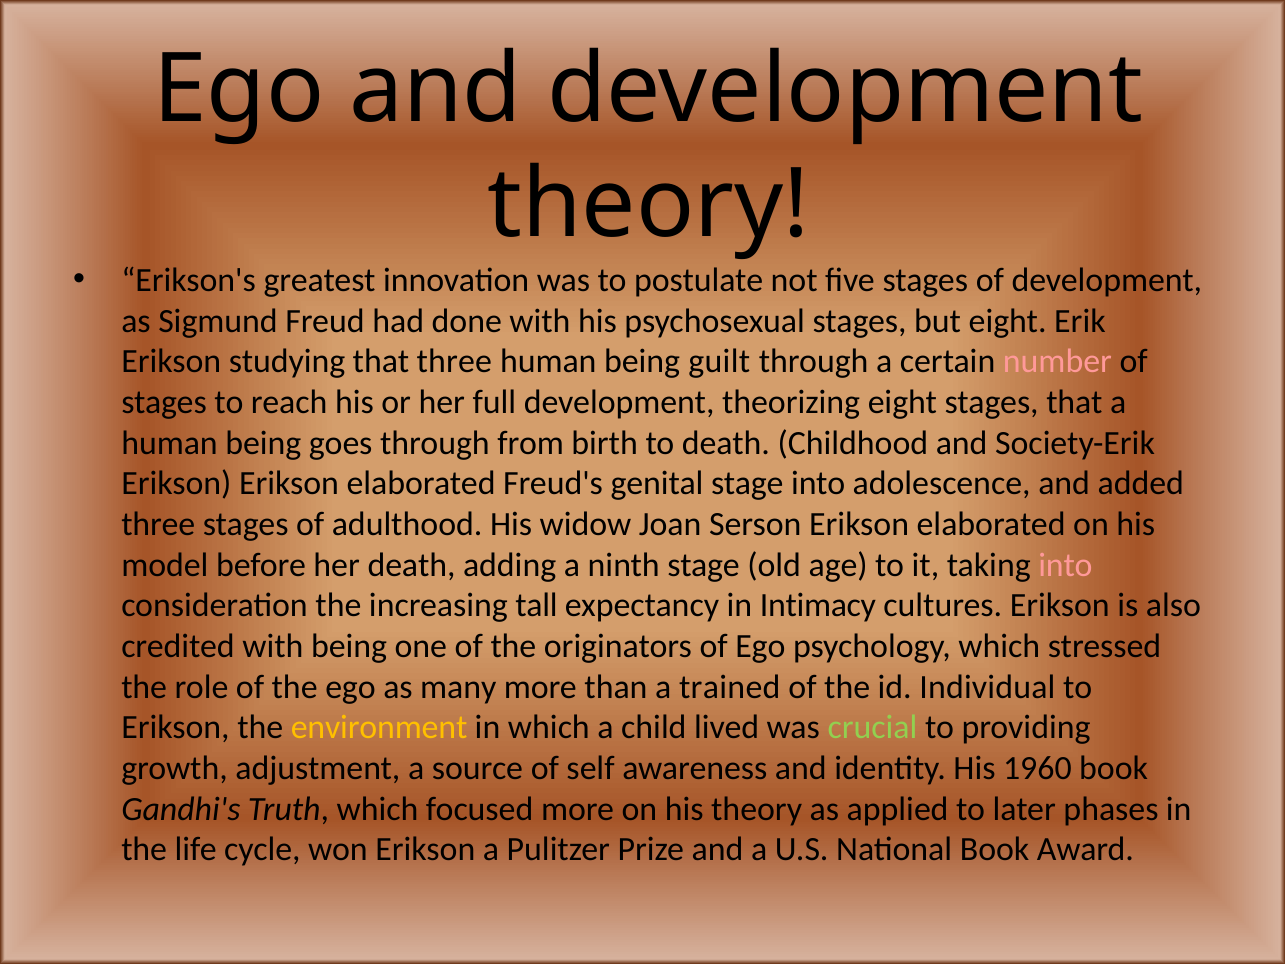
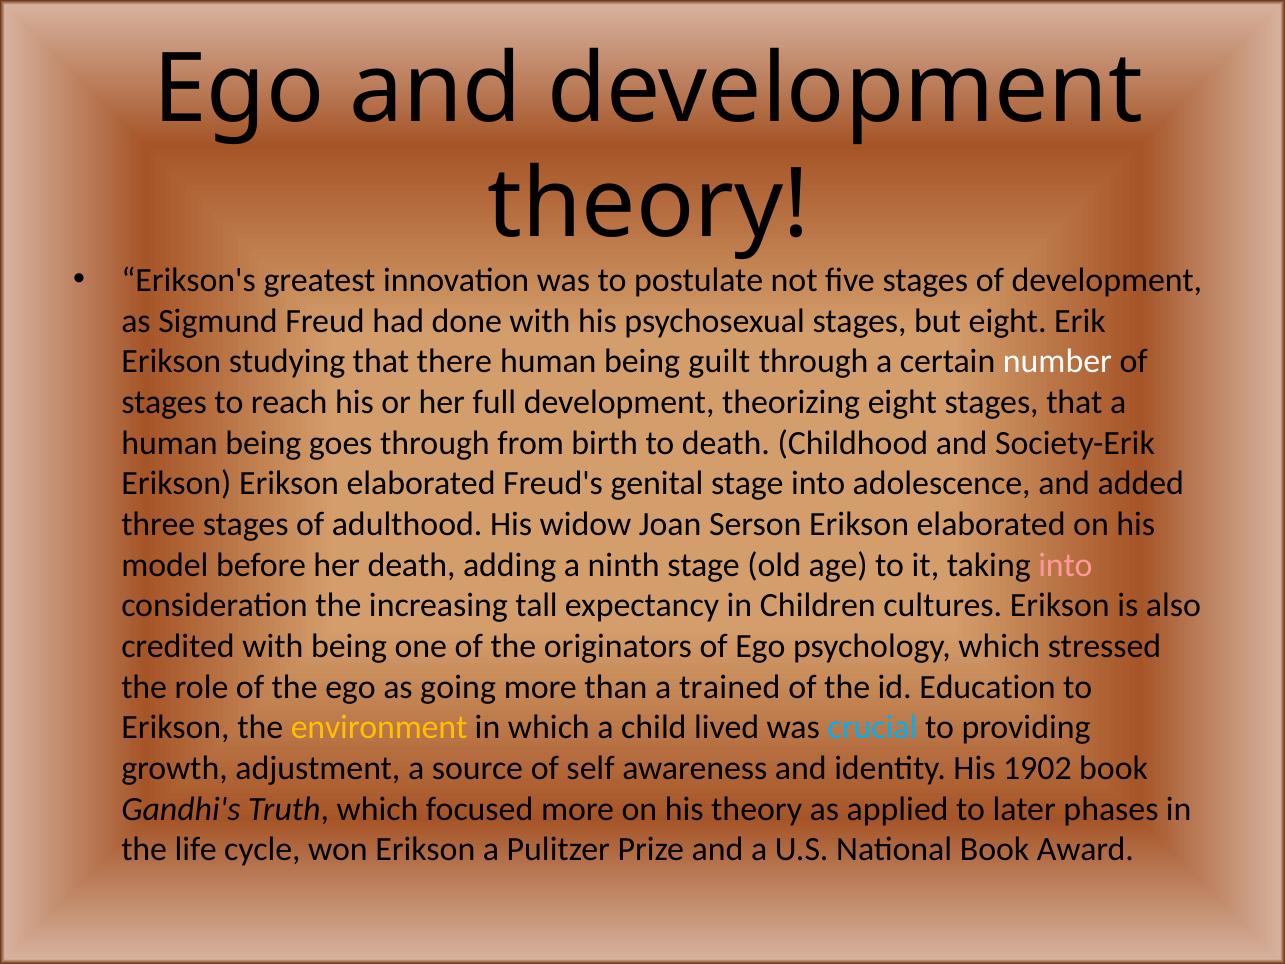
that three: three -> there (454, 361)
number colour: pink -> white (1057, 361)
Intimacy: Intimacy -> Children (818, 606)
many: many -> going (458, 687)
Individual: Individual -> Education (988, 687)
crucial colour: light green -> light blue (873, 728)
1960: 1960 -> 1902 (1037, 768)
